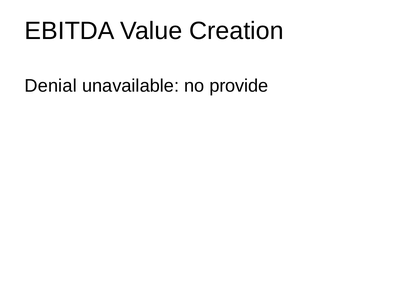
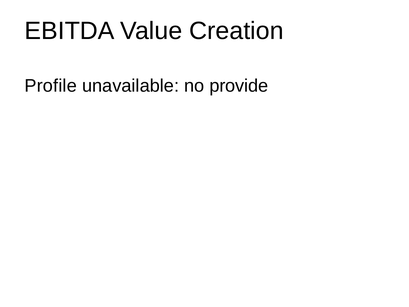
Denial: Denial -> Profile (51, 86)
